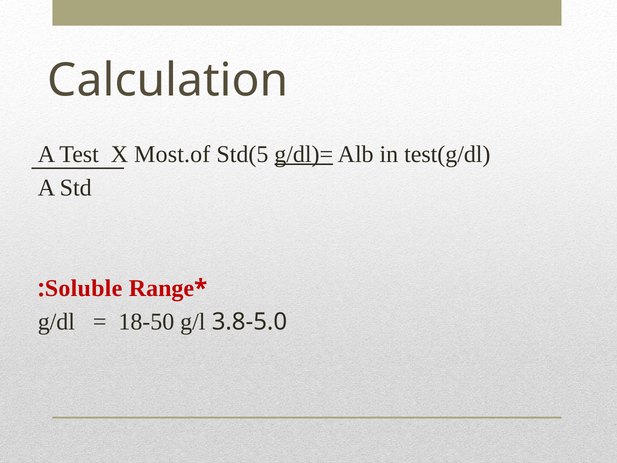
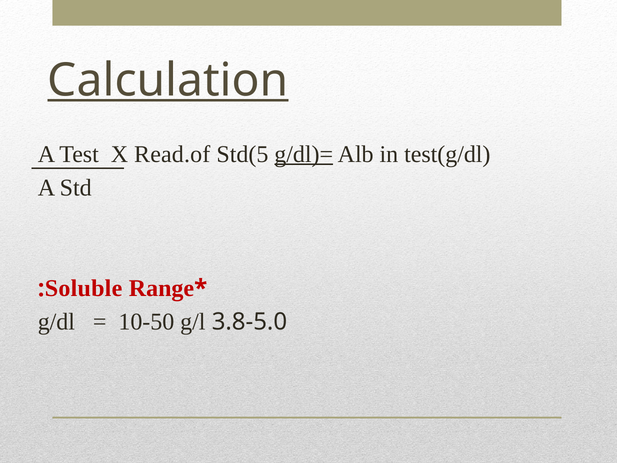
Calculation underline: none -> present (168, 80)
Most.of: Most.of -> Read.of (172, 154)
18-50: 18-50 -> 10-50 (146, 322)
